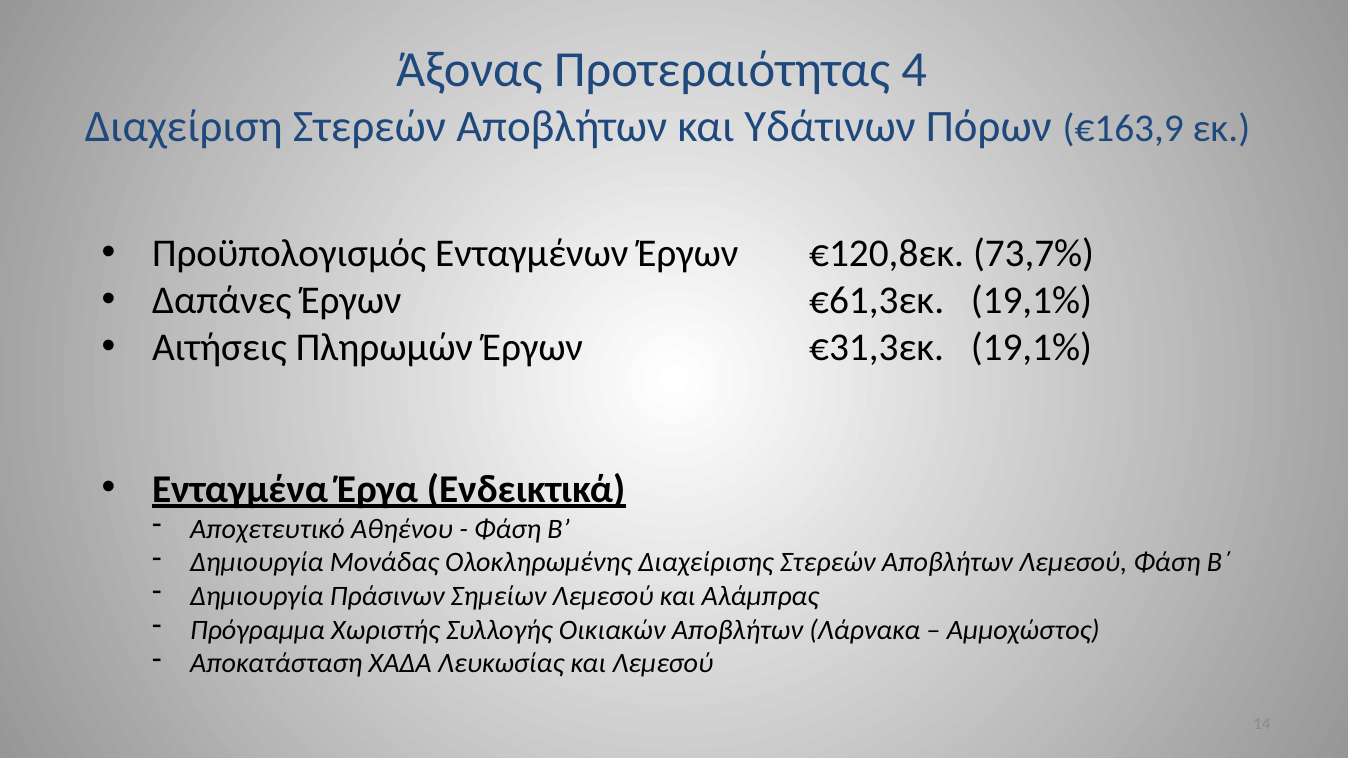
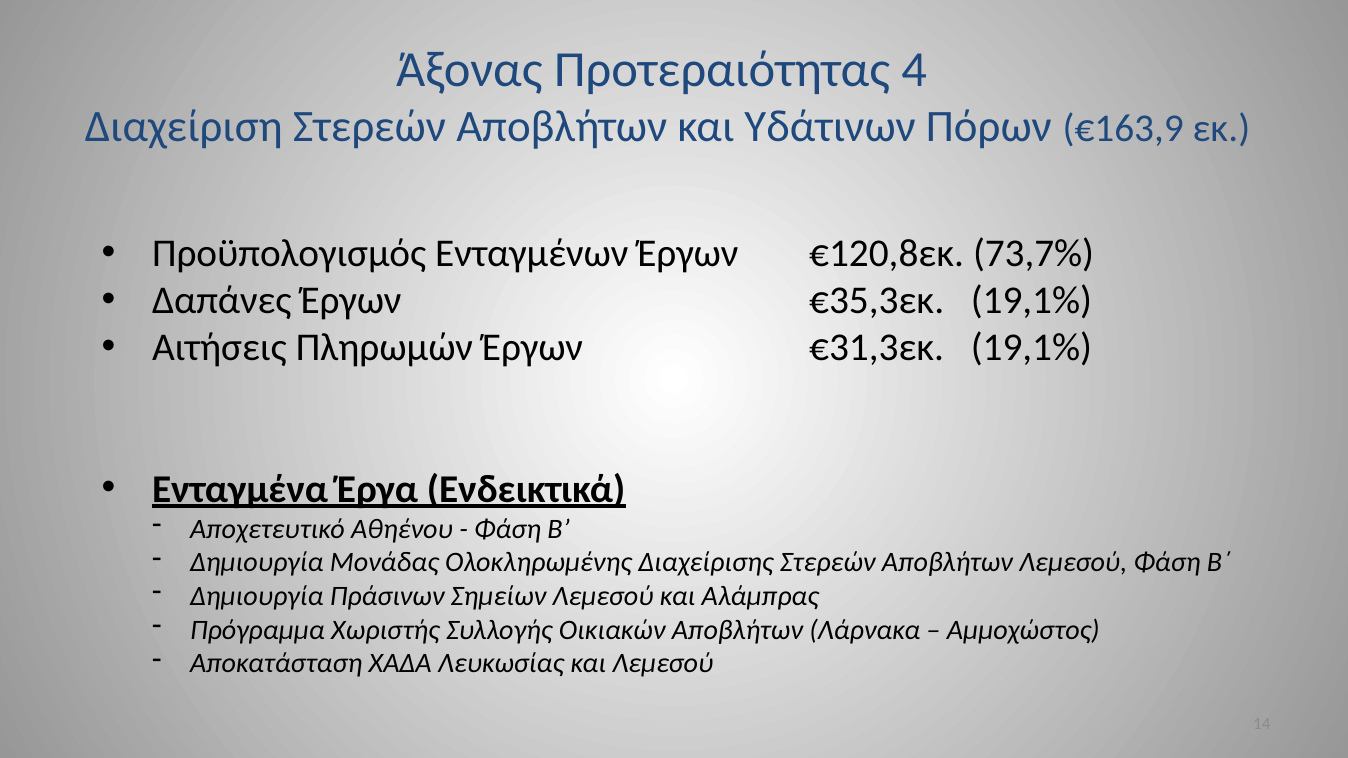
€61,3εκ: €61,3εκ -> €35,3εκ (877, 300)
